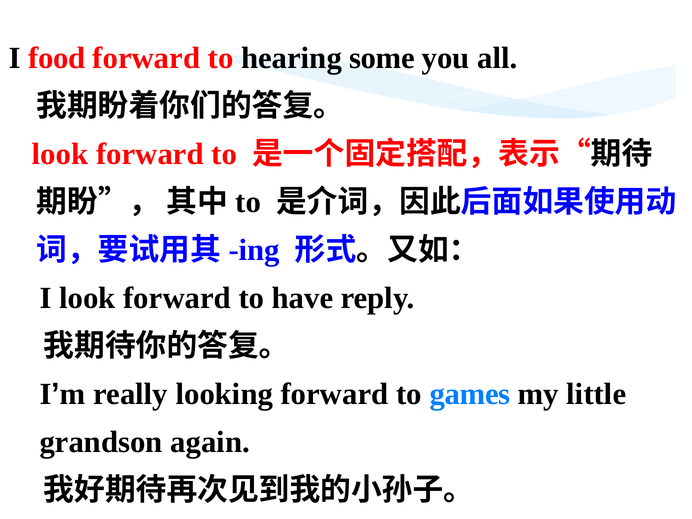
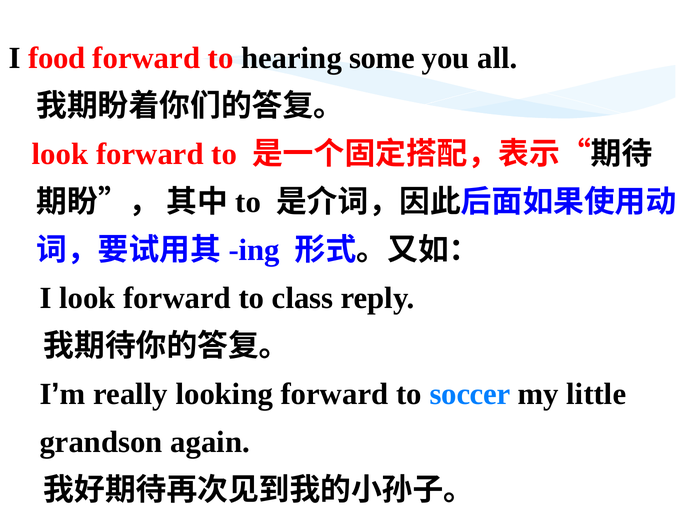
have: have -> class (303, 298)
games: games -> soccer (470, 394)
